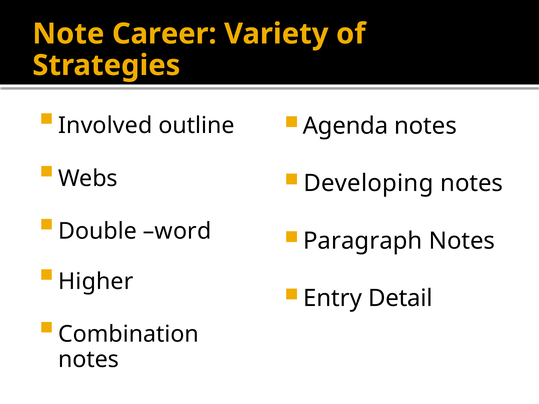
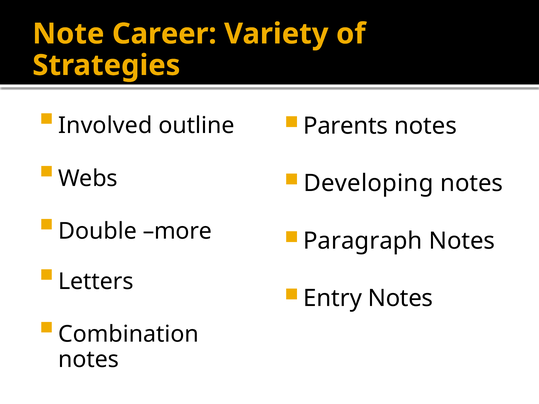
Agenda: Agenda -> Parents (346, 126)
word: word -> more (177, 231)
Higher: Higher -> Letters (96, 282)
Entry Detail: Detail -> Notes (400, 299)
